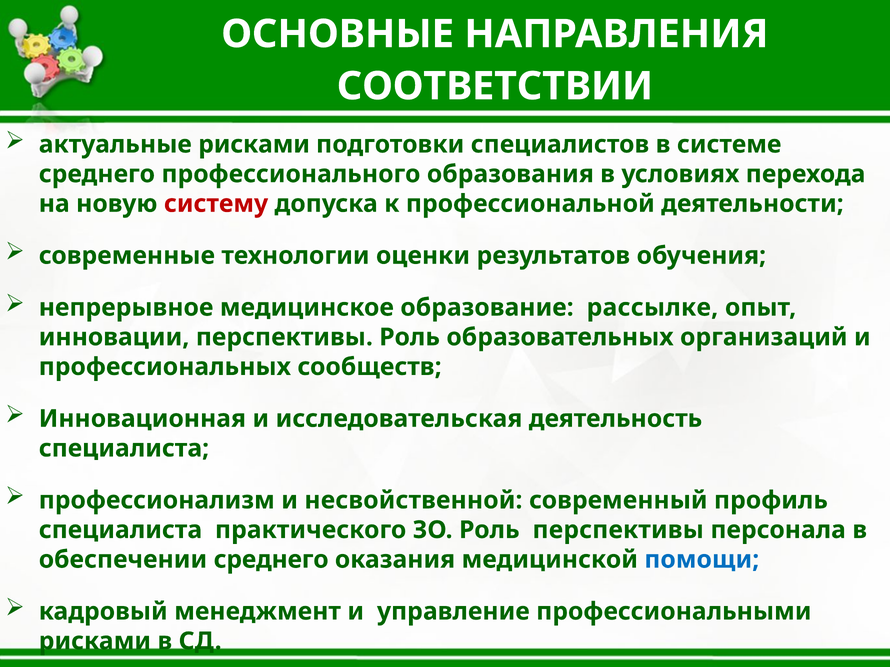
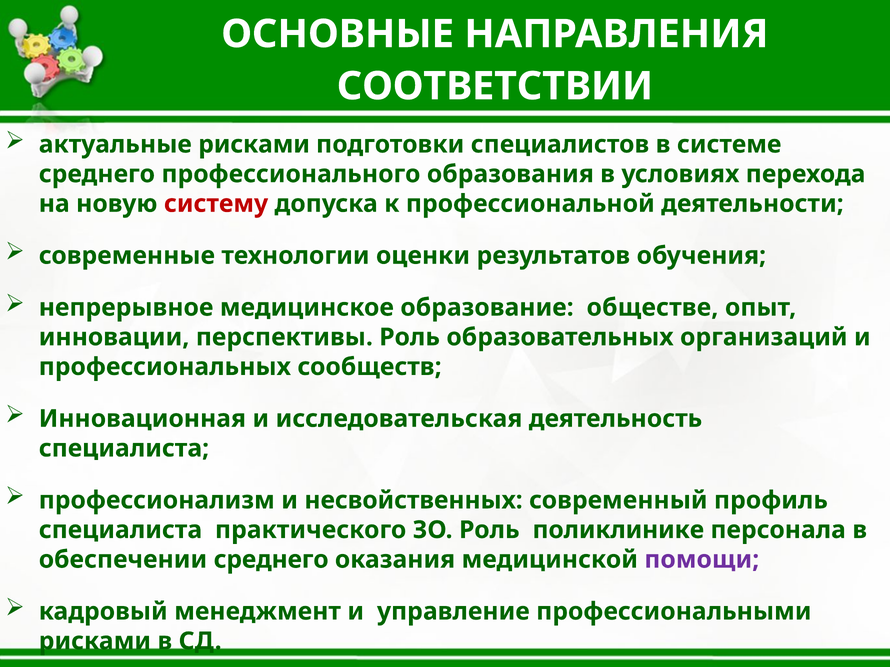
рассылке: рассылке -> обществе (652, 308)
несвойственной: несвойственной -> несвойственных (414, 501)
Роль перспективы: перспективы -> поликлинике (618, 530)
помощи colour: blue -> purple (702, 560)
